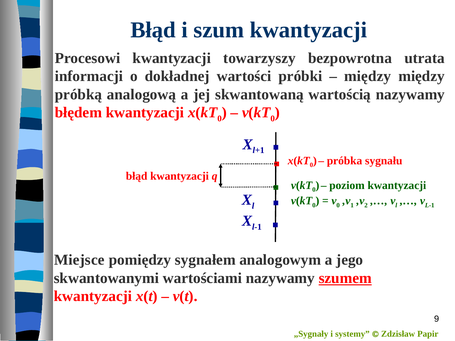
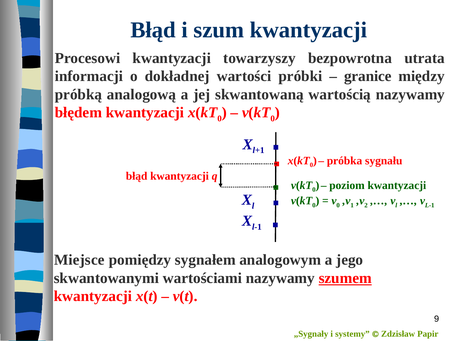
między: między -> granice (368, 76)
